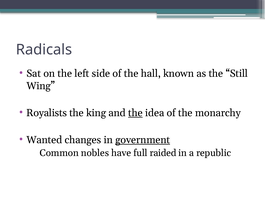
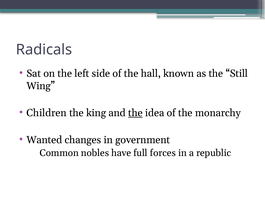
Royalists: Royalists -> Children (47, 113)
government underline: present -> none (143, 140)
raided: raided -> forces (163, 153)
